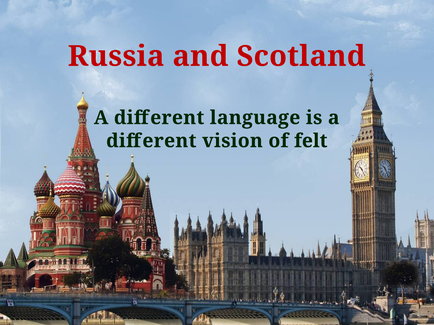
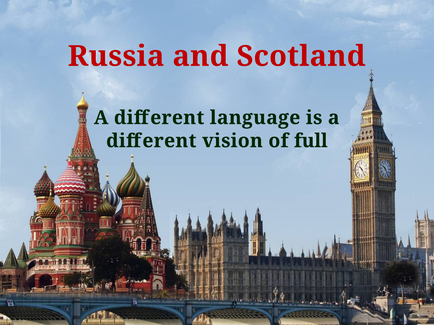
felt: felt -> full (311, 141)
